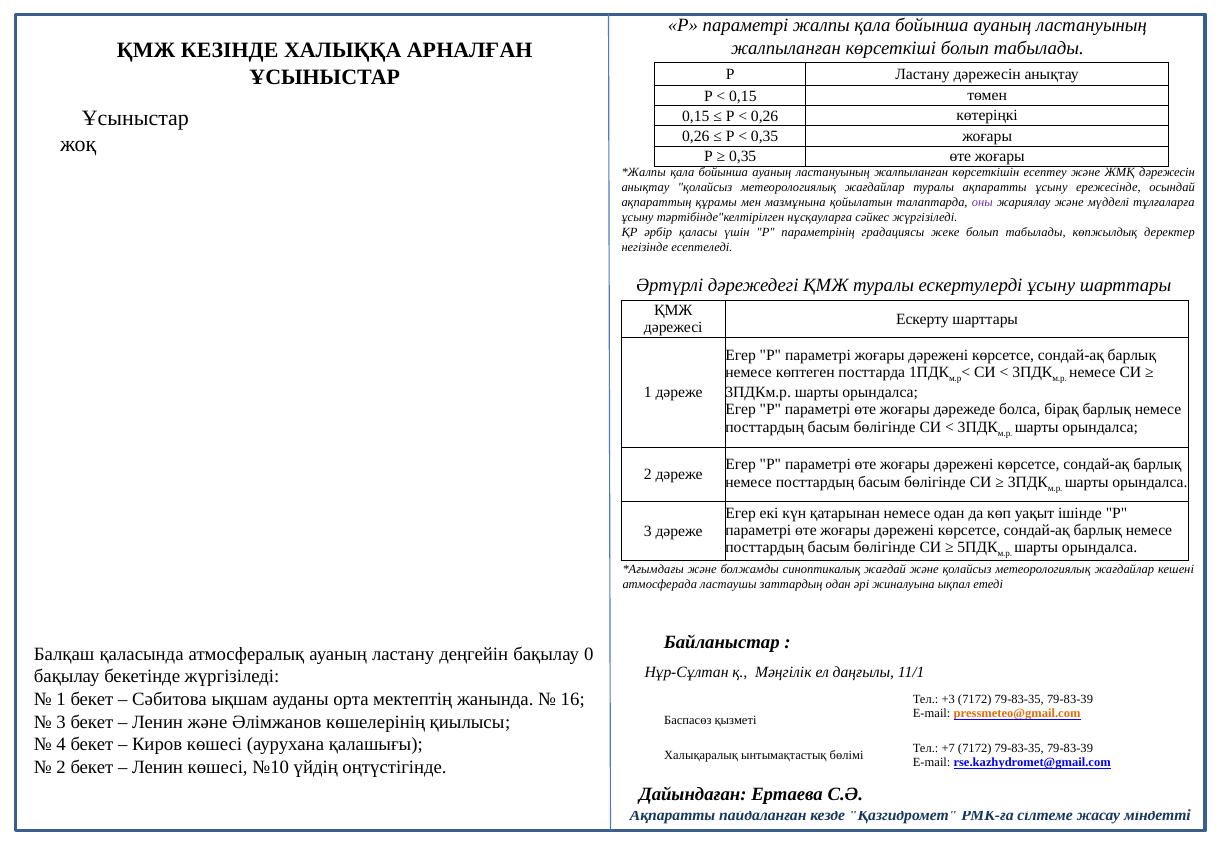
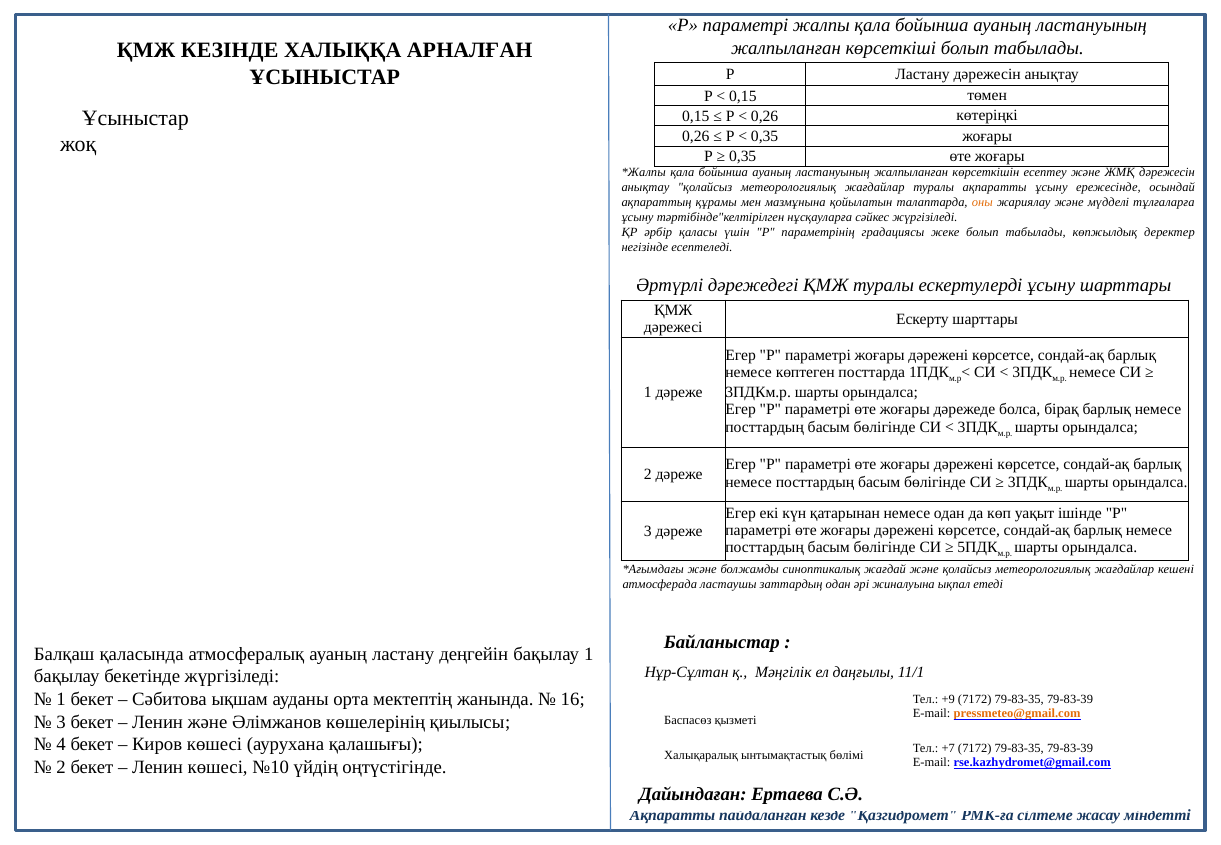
оны colour: purple -> orange (982, 203)
бақылау 0: 0 -> 1 (589, 654)
+3: +3 -> +9 (948, 700)
